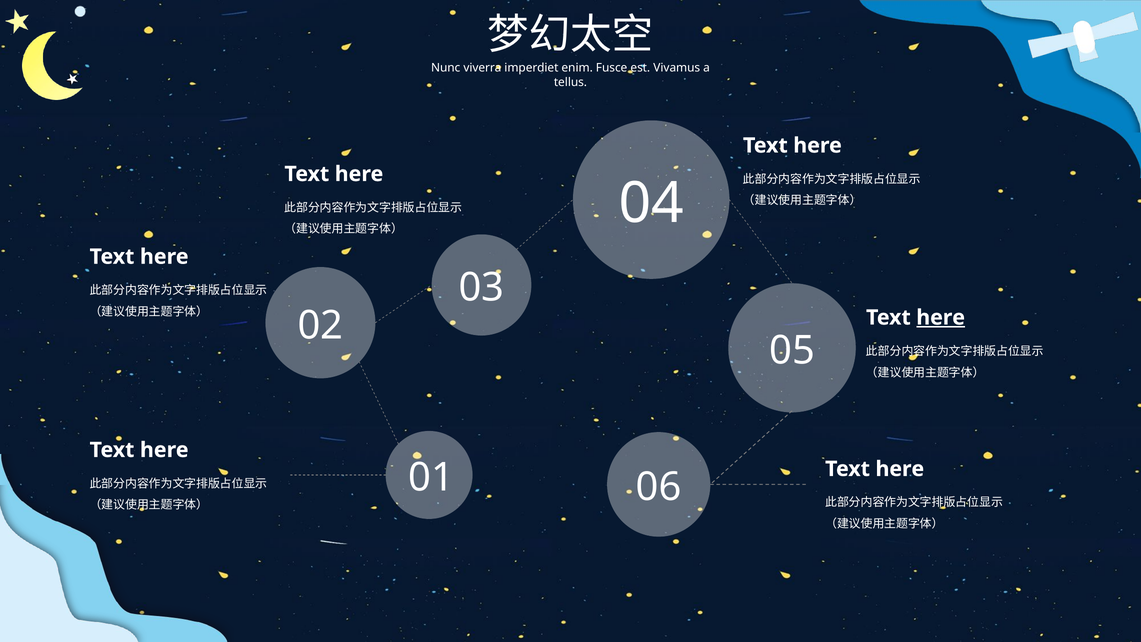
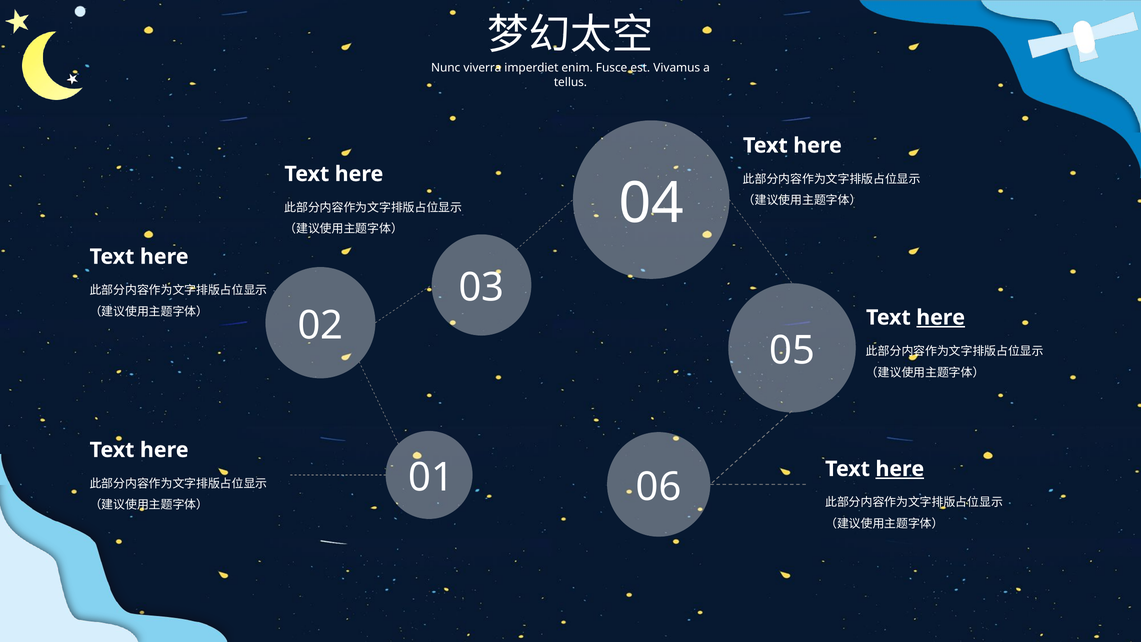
here underline: none -> present (900, 469)
